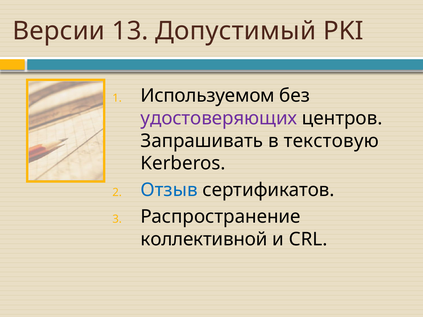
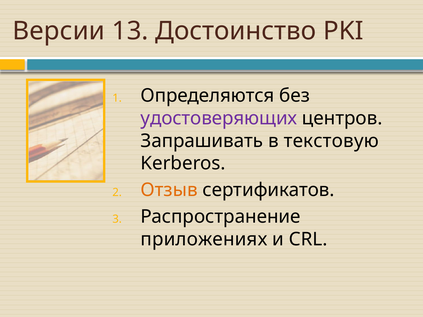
Допустимый: Допустимый -> Достоинство (236, 31)
Используемом: Используемом -> Определяются (208, 96)
Отзыв colour: blue -> orange (169, 190)
коллективной: коллективной -> приложениях (204, 239)
